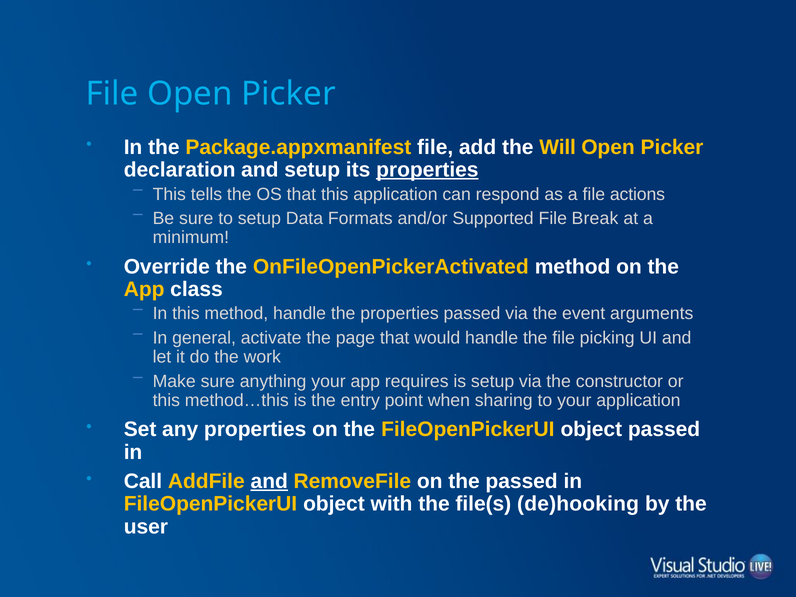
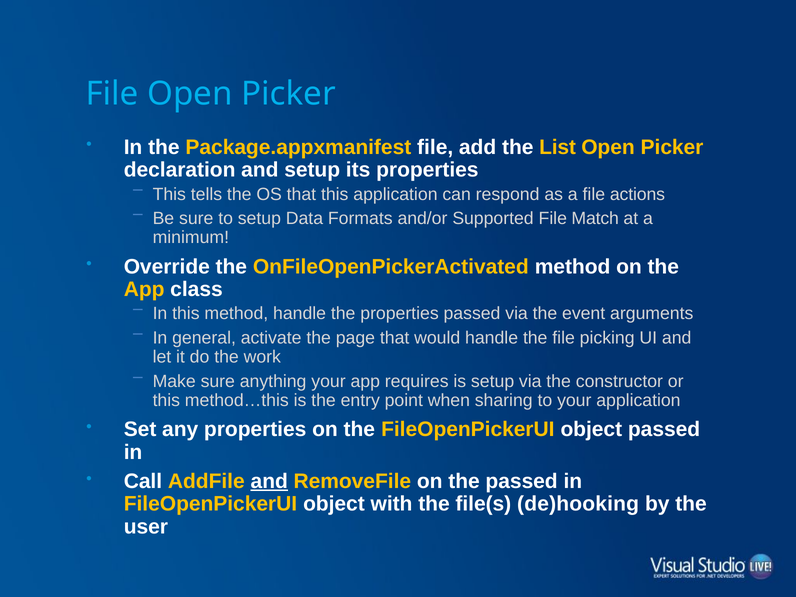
Will: Will -> List (558, 147)
properties underline: present -> none (427, 170)
Break: Break -> Match (595, 218)
